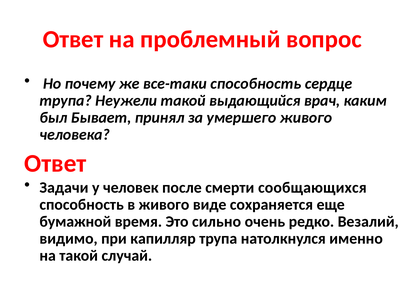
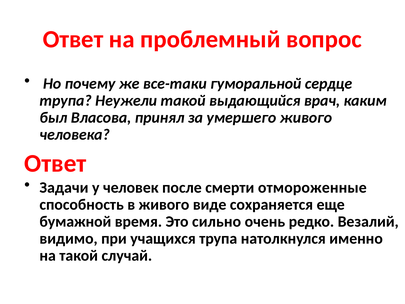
все-таки способность: способность -> гуморальной (256, 83)
Бывает: Бывает -> Власова (101, 117)
сообщающихся: сообщающихся -> отмороженные (312, 187)
капилляр: капилляр -> учащихся (163, 238)
